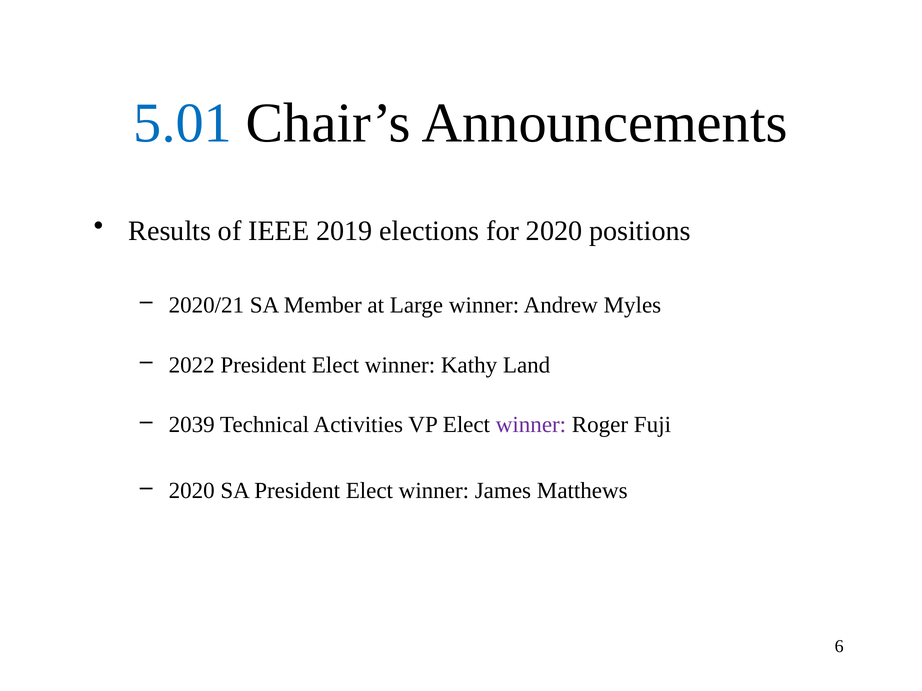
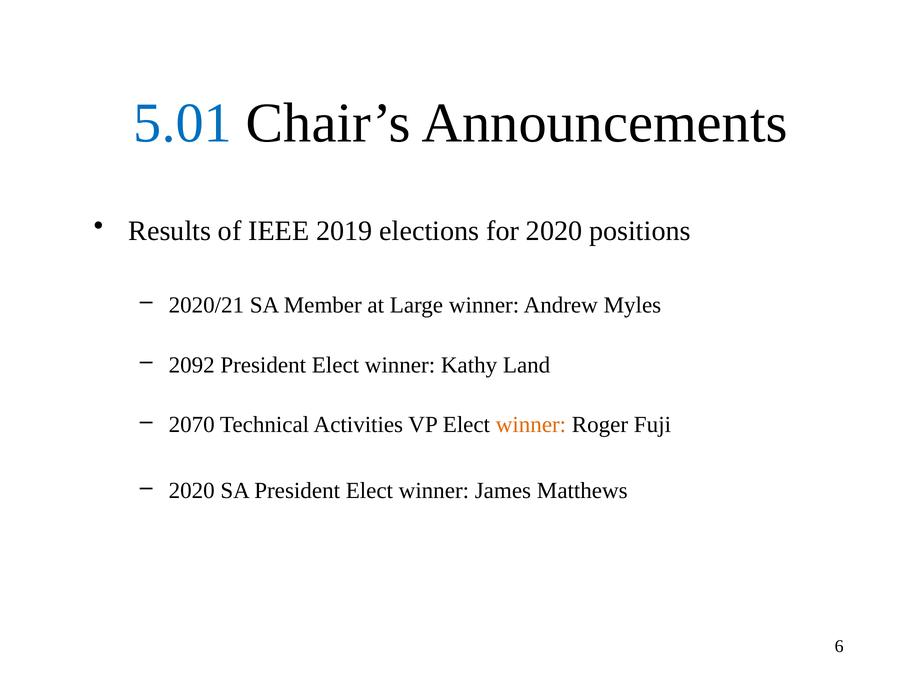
2022: 2022 -> 2092 (192, 365)
2039: 2039 -> 2070 (192, 425)
winner colour: purple -> orange (531, 425)
